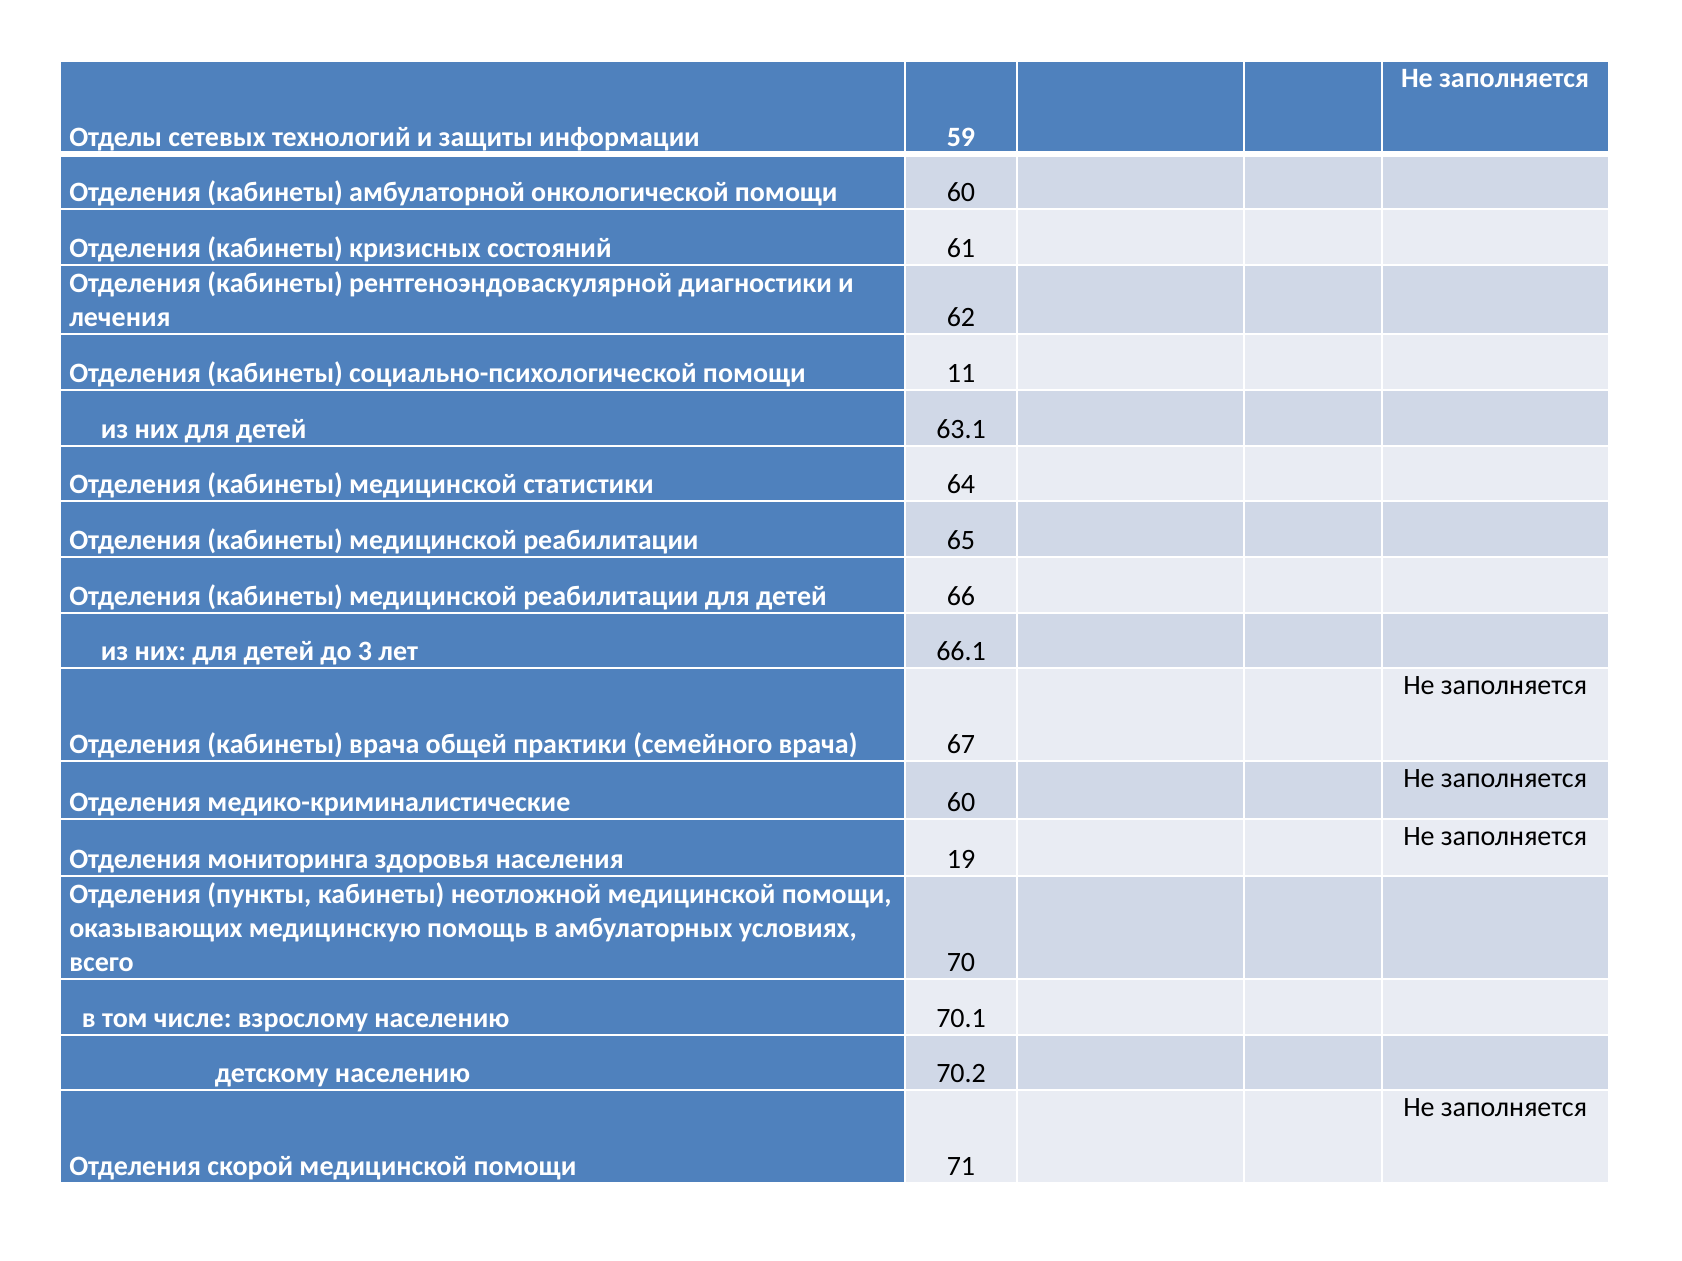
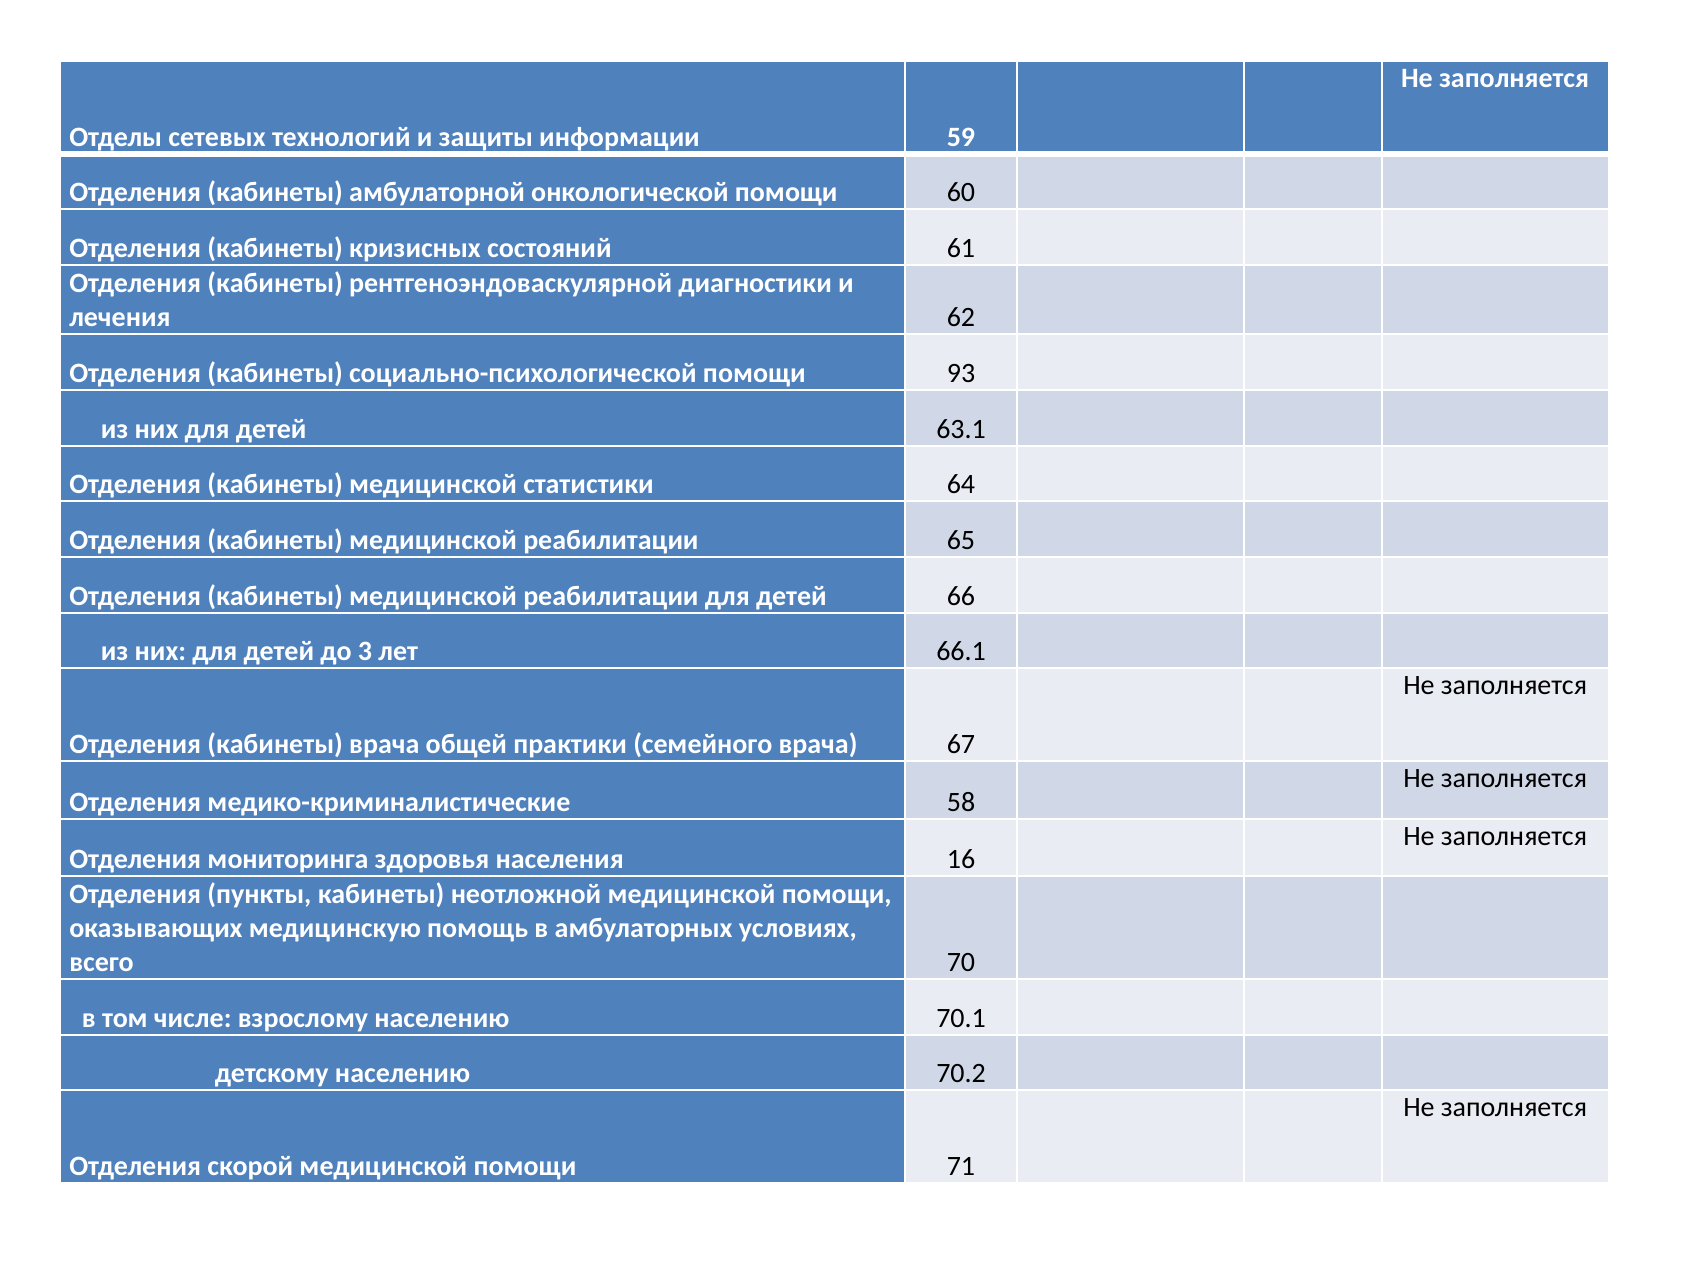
11: 11 -> 93 (961, 373)
медико-криминалистические 60: 60 -> 58 (961, 802)
19: 19 -> 16 (961, 860)
